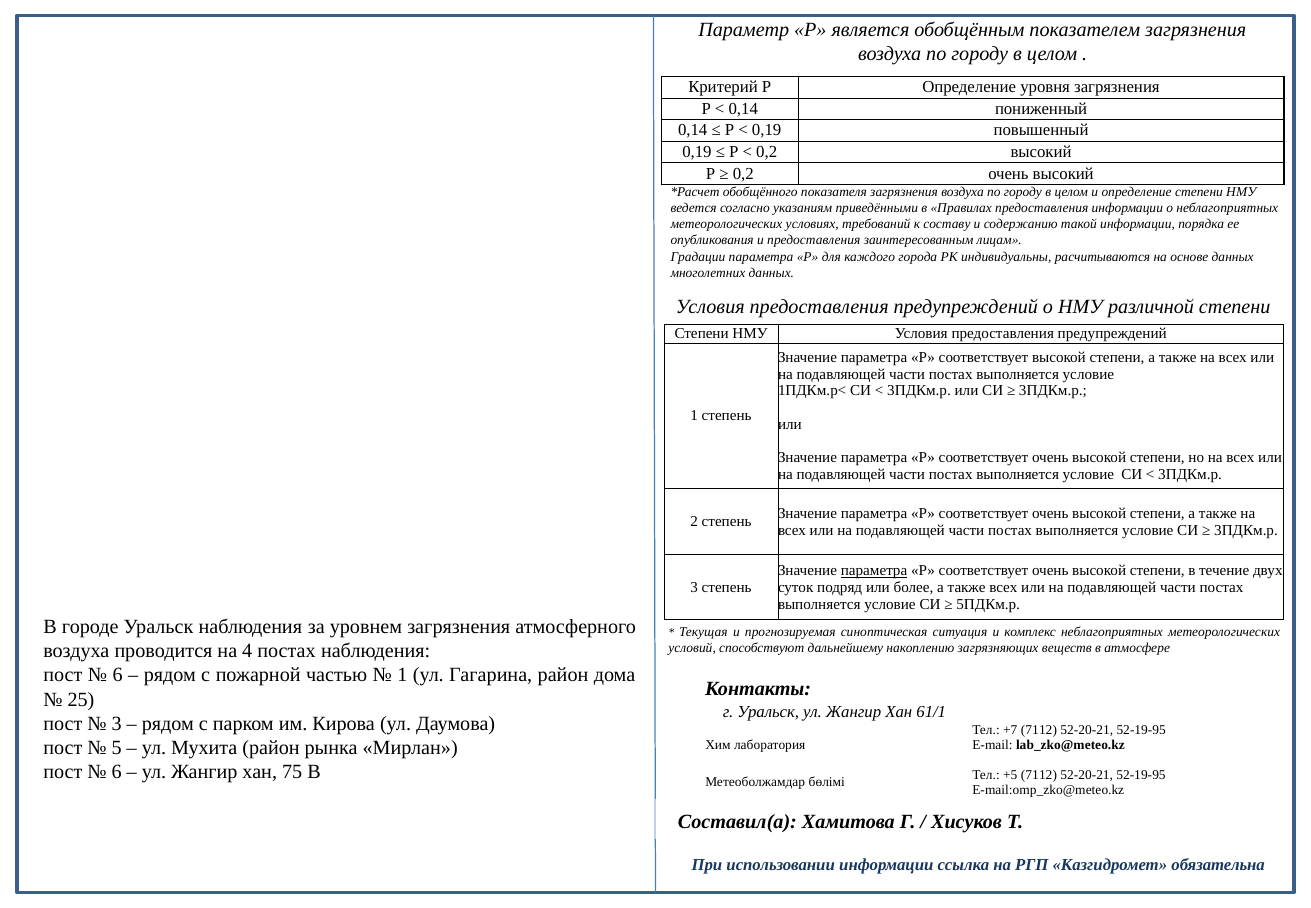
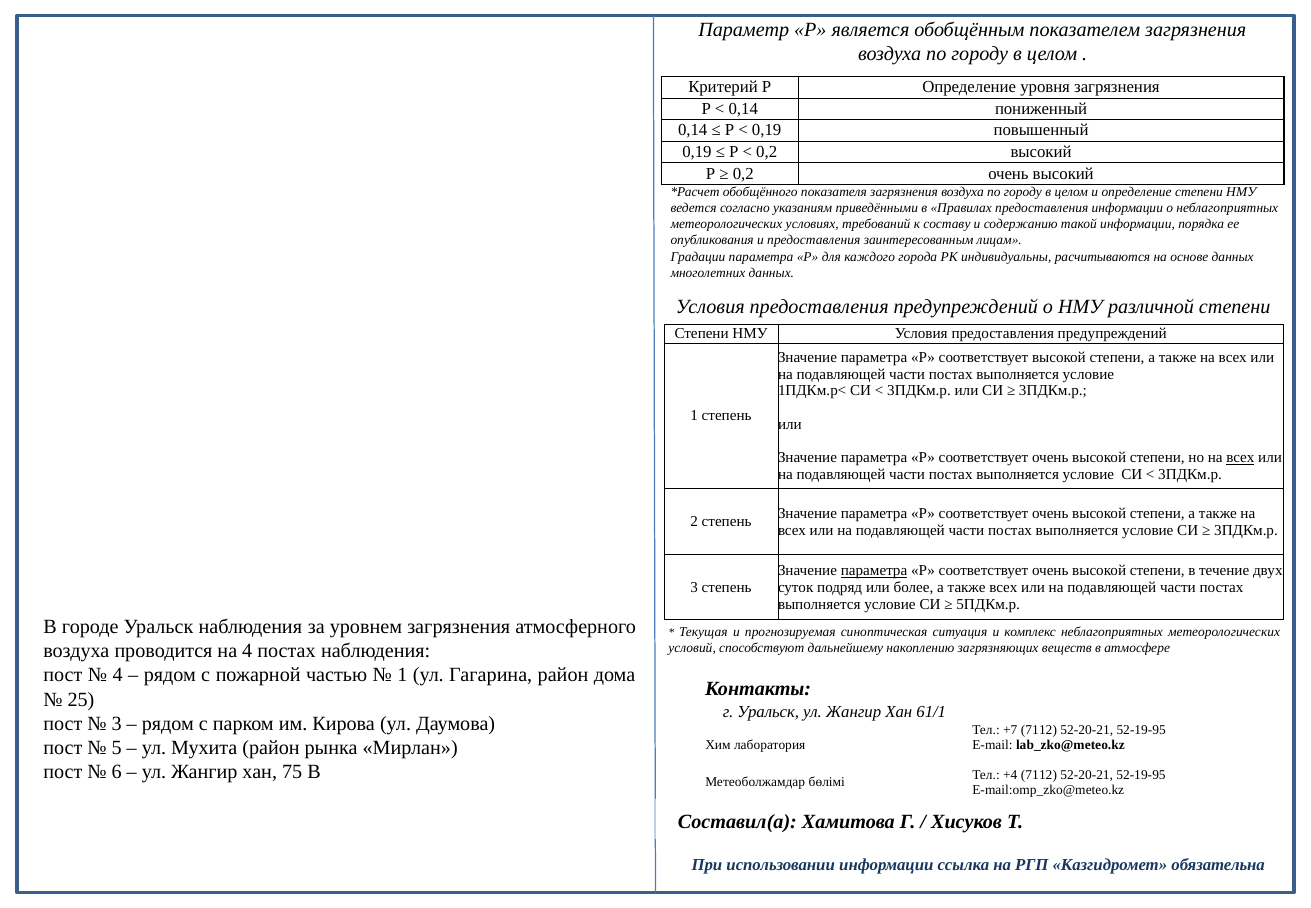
всех underline: none -> present (1240, 458)
6: 6 -> 4 (118, 675)
+5: +5 -> +4 (1010, 774)
